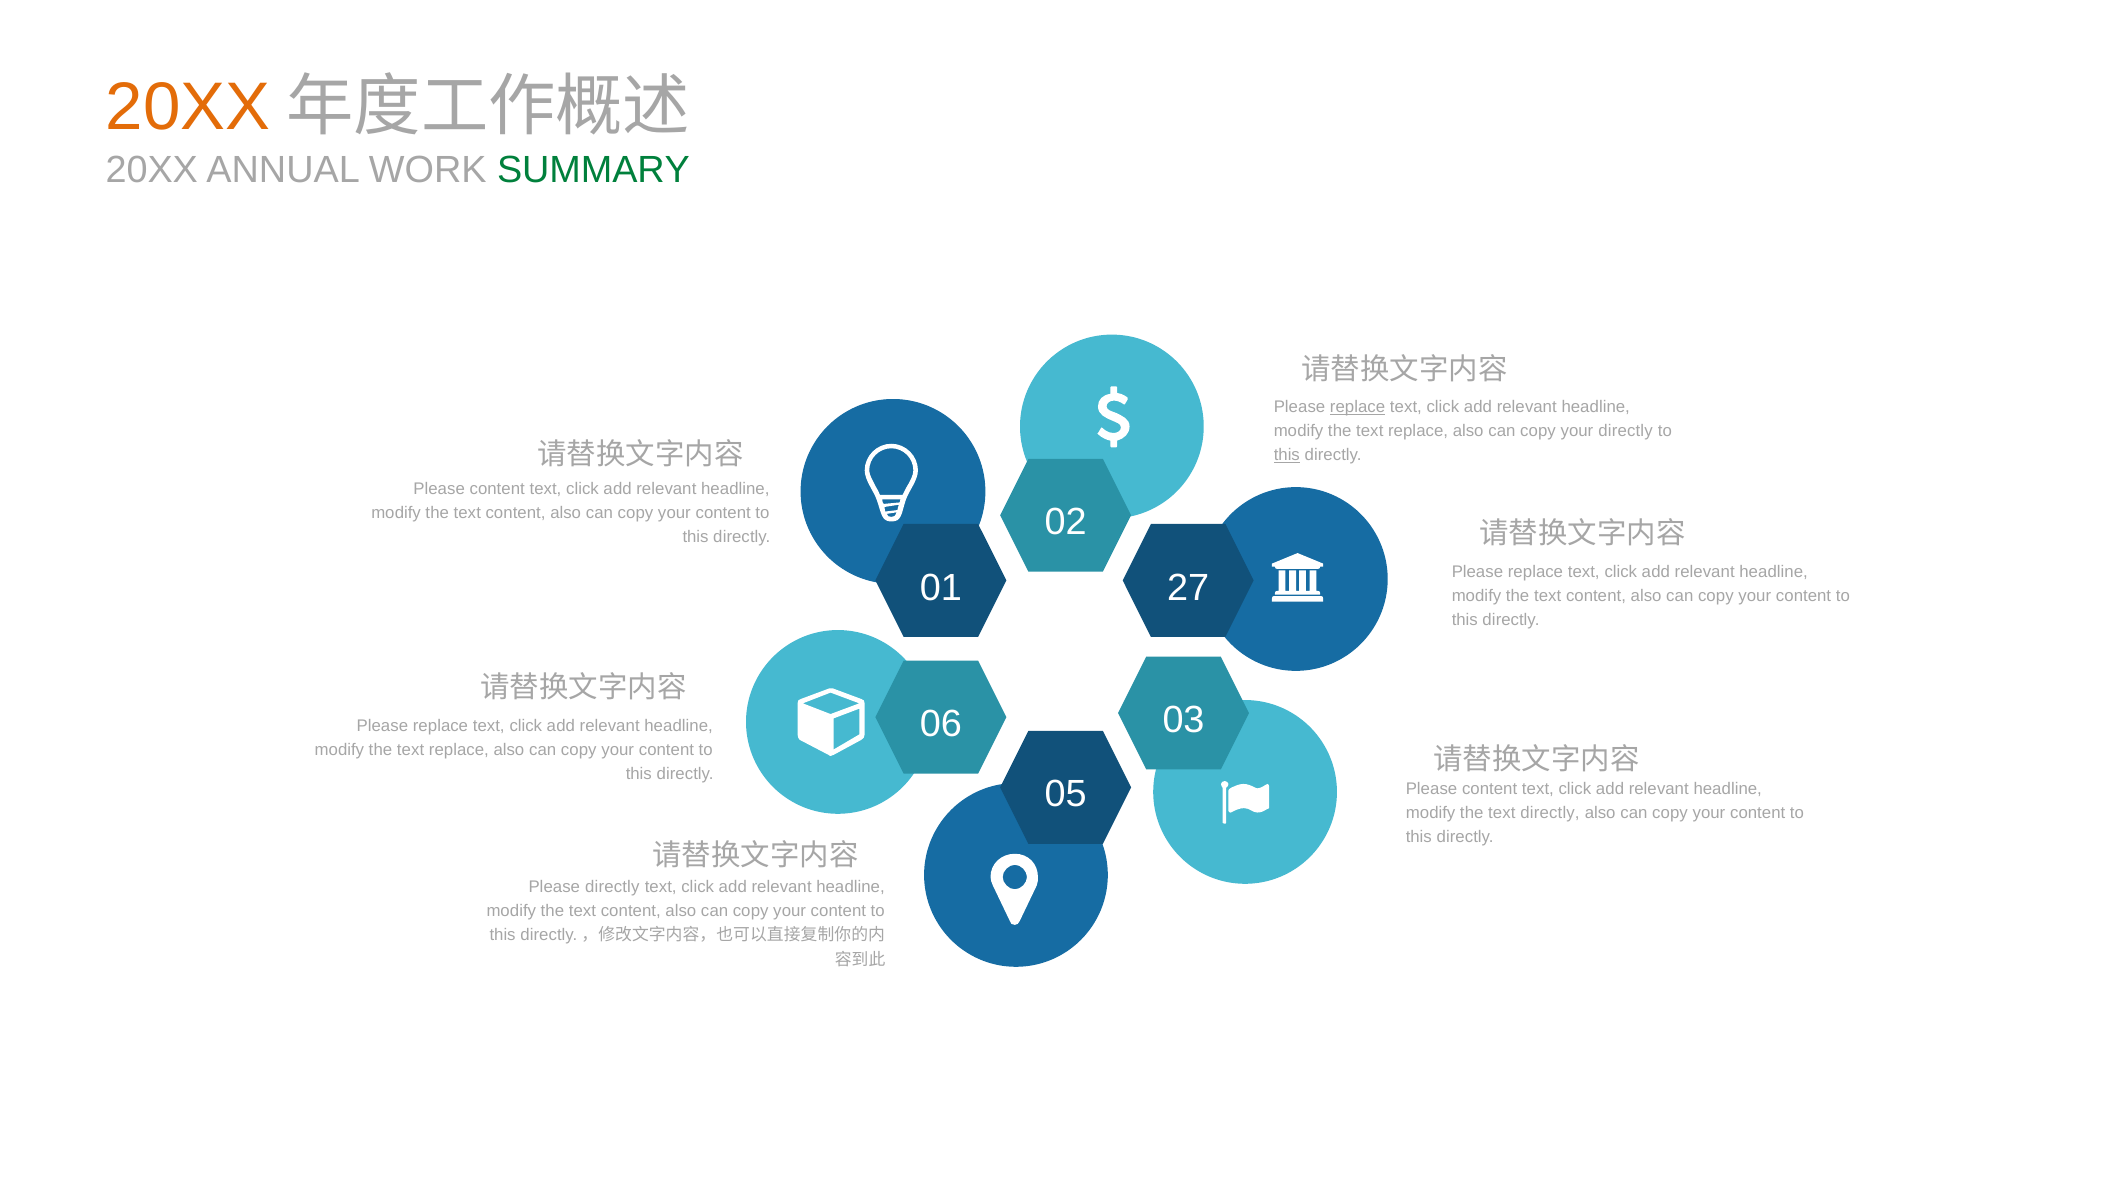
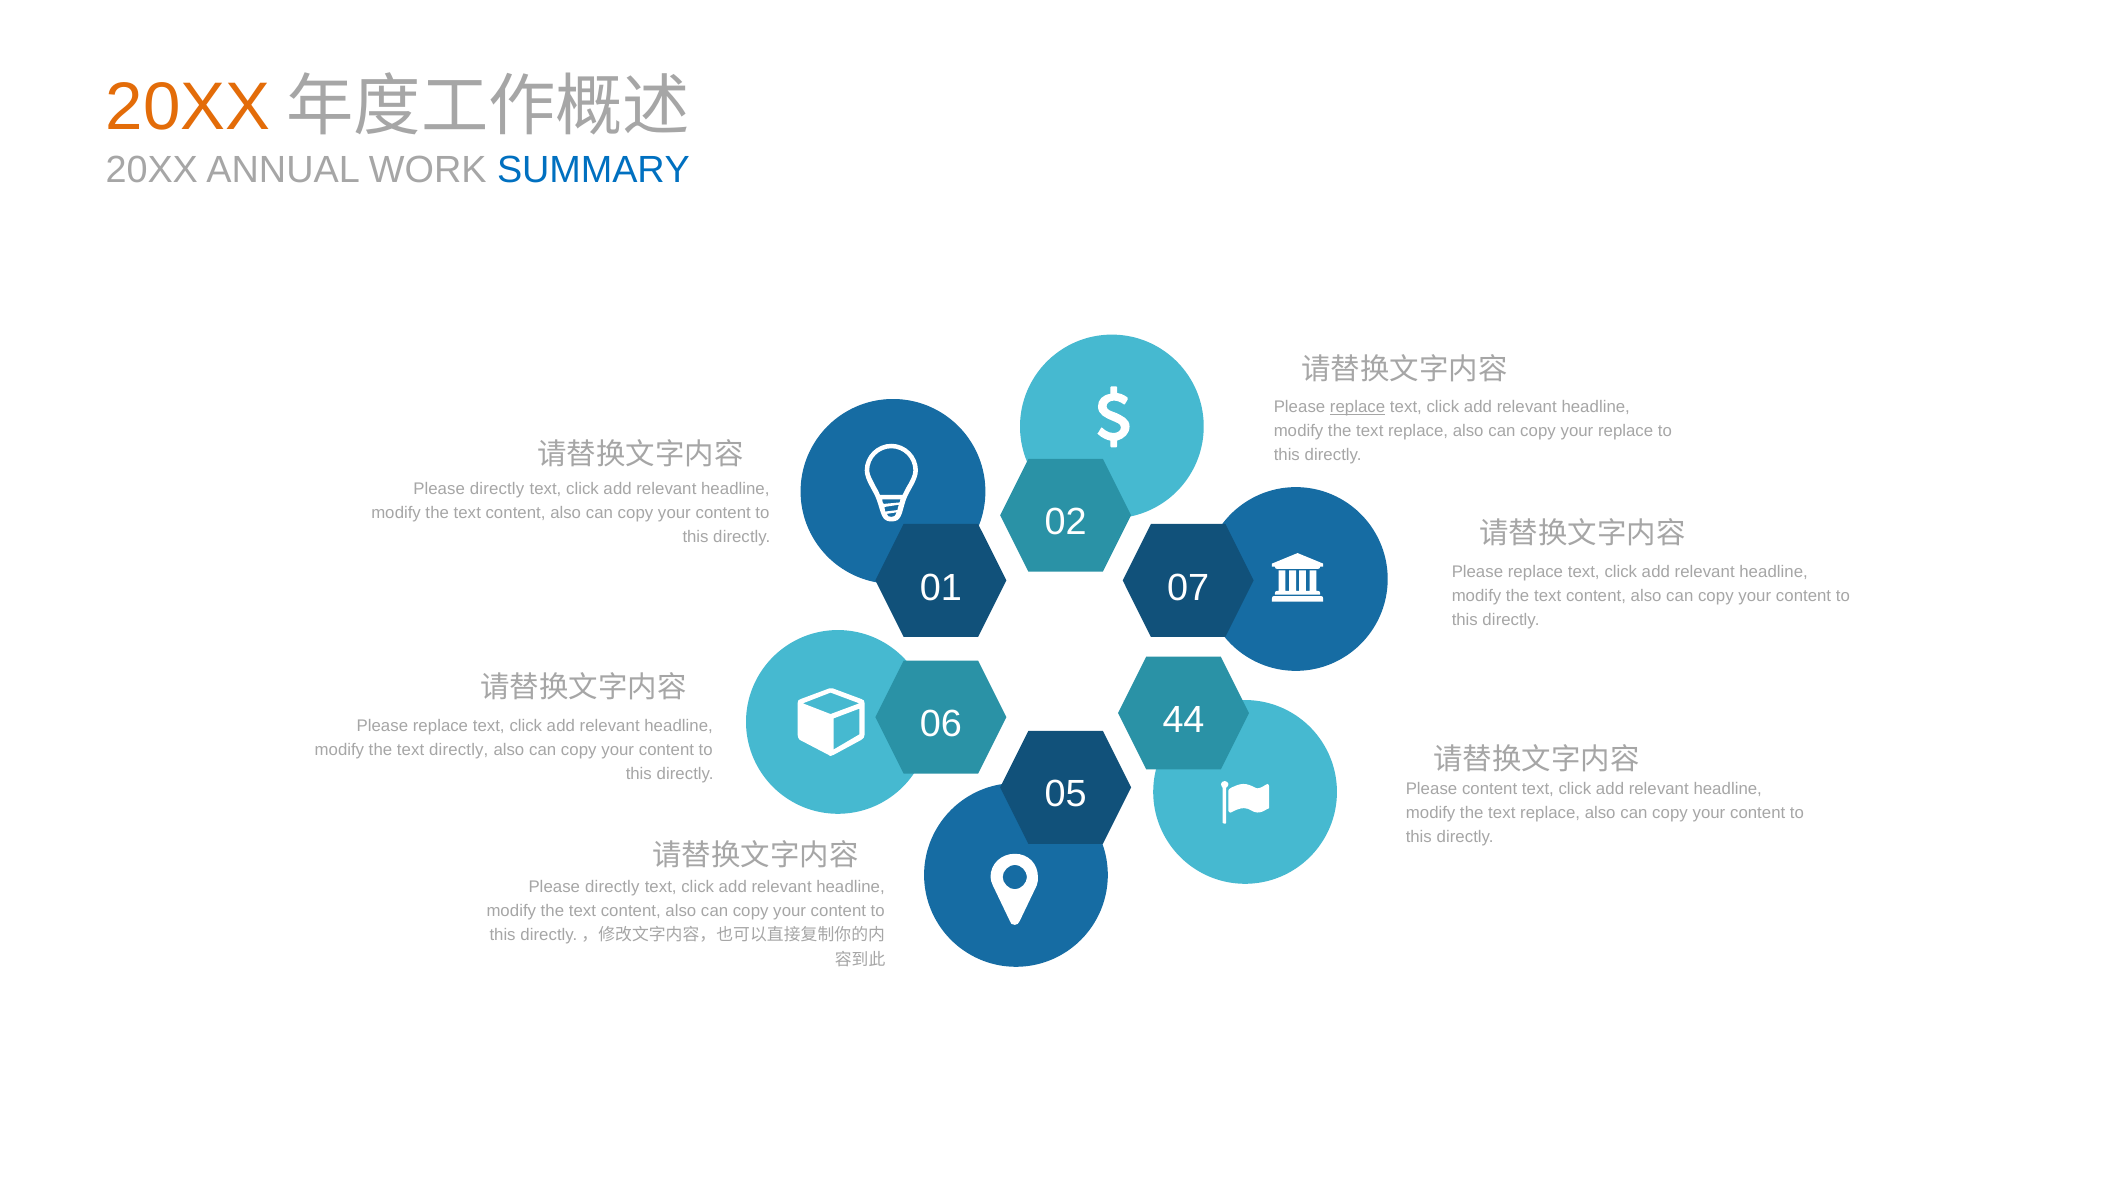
SUMMARY colour: green -> blue (593, 170)
your directly: directly -> replace (1626, 431)
this underline: present -> none (1287, 455)
content: content -> directly (497, 489)
27: 27 -> 07 (1188, 588)
03: 03 -> 44 (1184, 720)
replace: replace -> directly (459, 750)
directly: directly -> replace (1550, 813)
